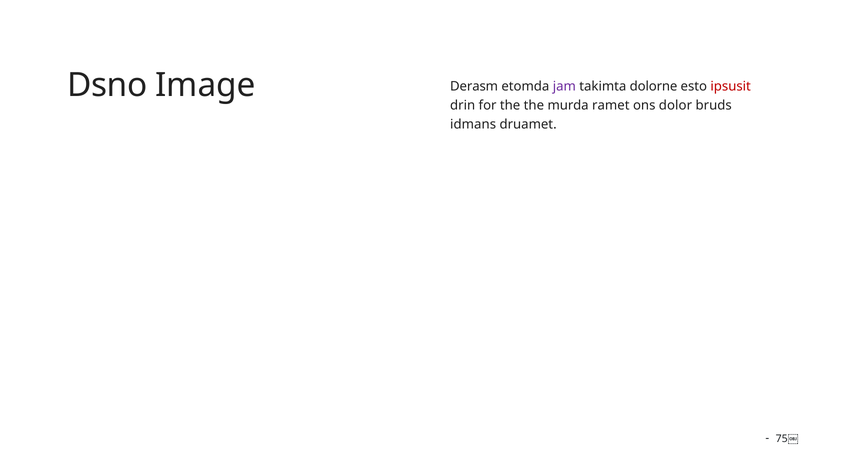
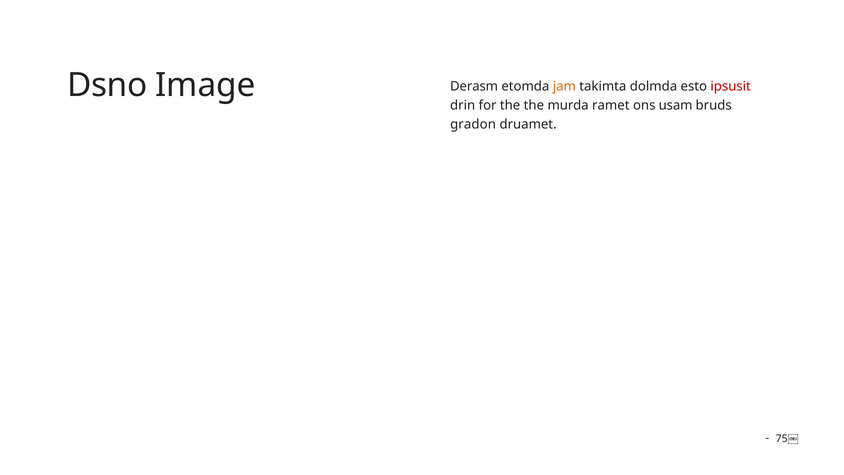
jam colour: purple -> orange (564, 87)
dolorne: dolorne -> dolmda (653, 87)
dolor: dolor -> usam (676, 106)
idmans: idmans -> gradon (473, 125)
